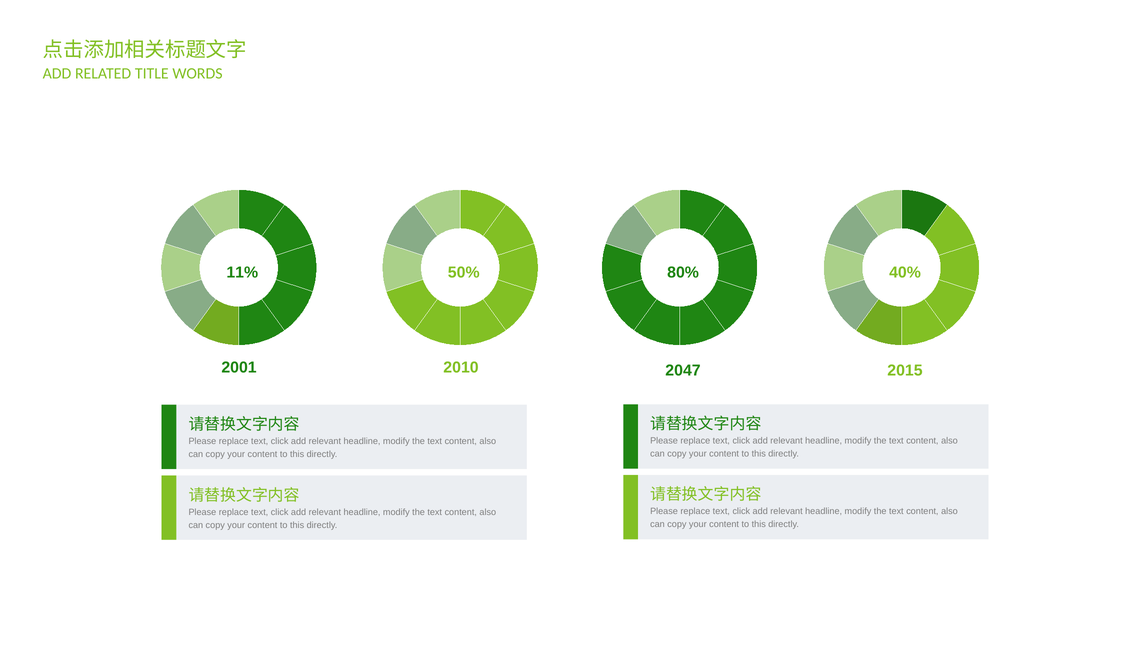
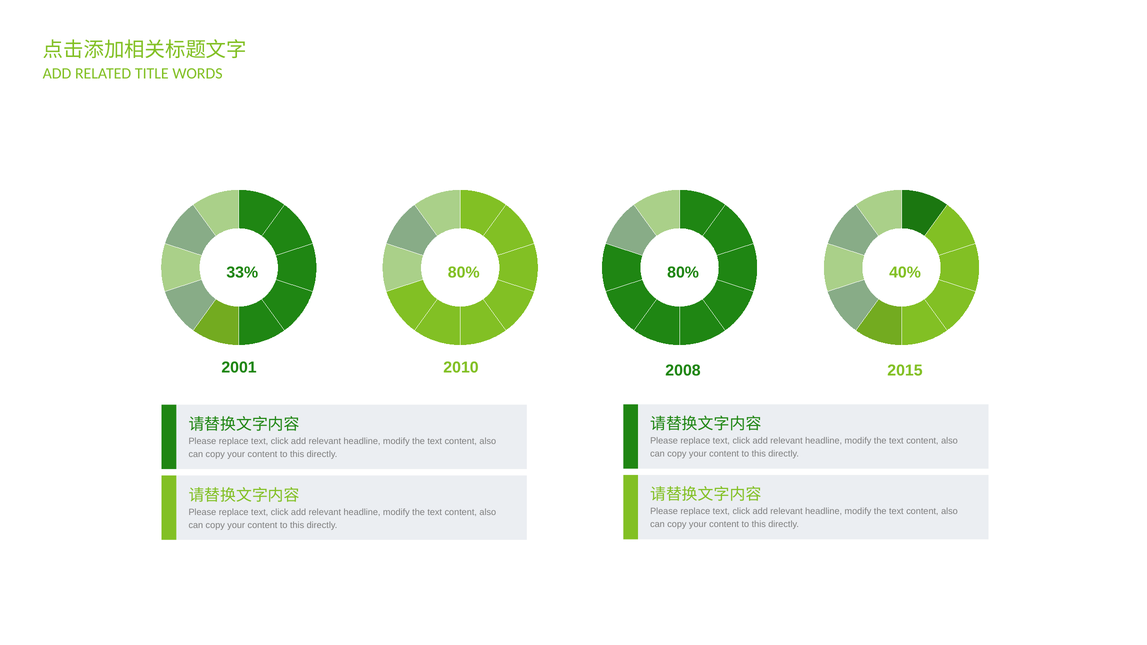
11%: 11% -> 33% (242, 272)
50%: 50% -> 80% (464, 272)
2047: 2047 -> 2008 (683, 371)
